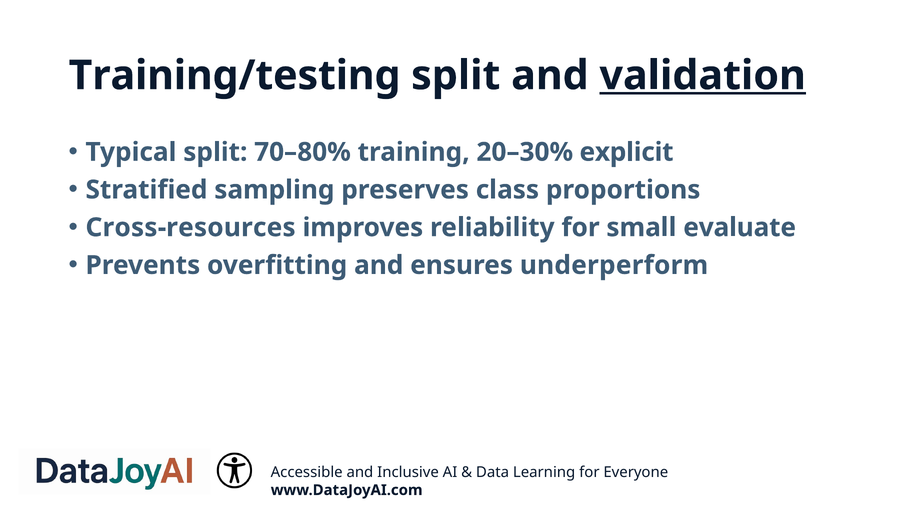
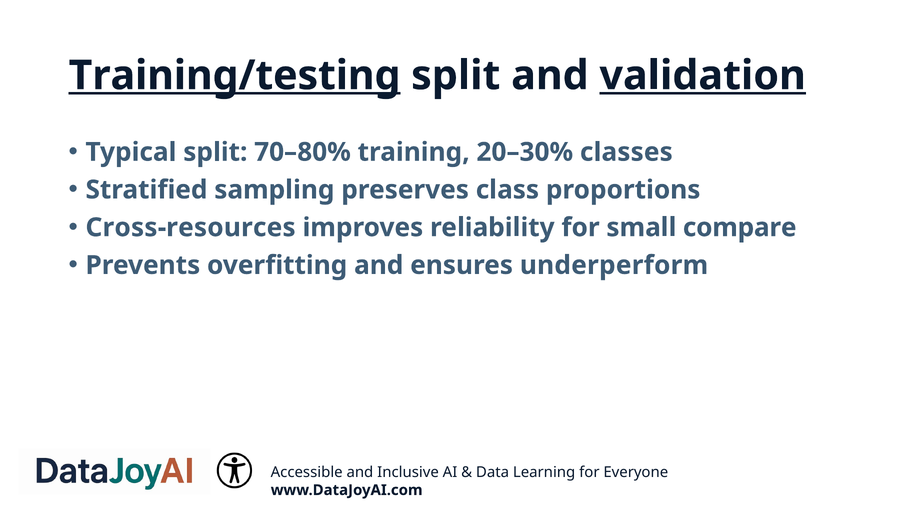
Training/testing underline: none -> present (235, 76)
explicit: explicit -> classes (626, 152)
evaluate: evaluate -> compare (740, 228)
